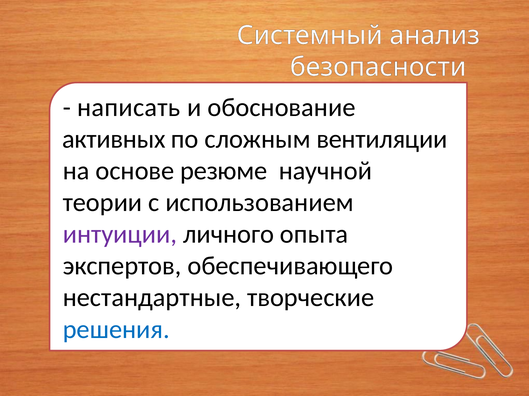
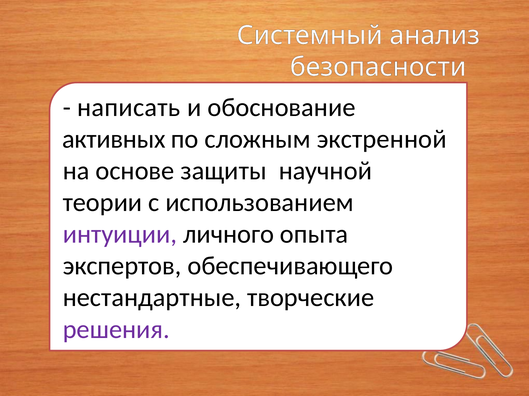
вентиляции: вентиляции -> экстренной (382, 139)
резюме: резюме -> защиты (224, 171)
решения colour: blue -> purple (116, 330)
